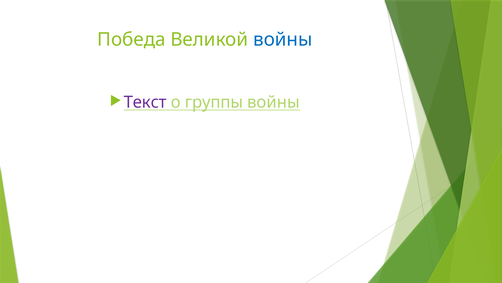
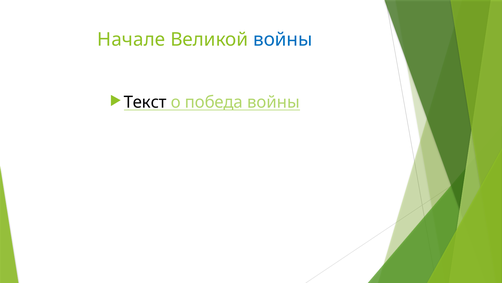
Победа: Победа -> Начале (131, 40)
Текст colour: purple -> black (145, 102)
группы: группы -> победа (214, 102)
